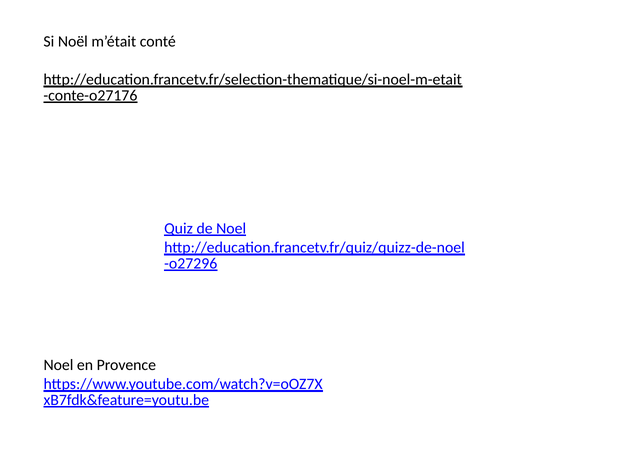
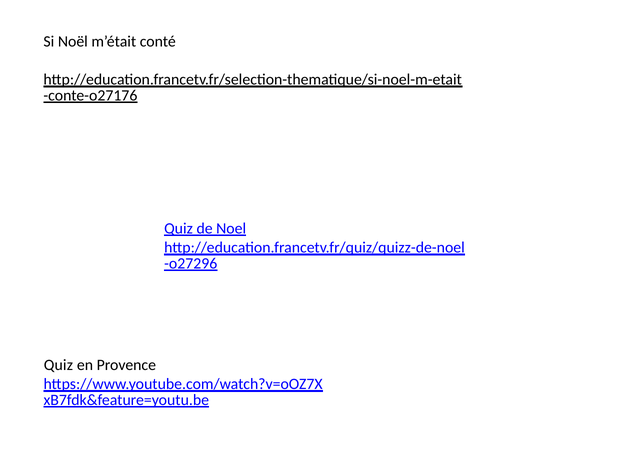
Noel: Noel -> Quiz (58, 365)
